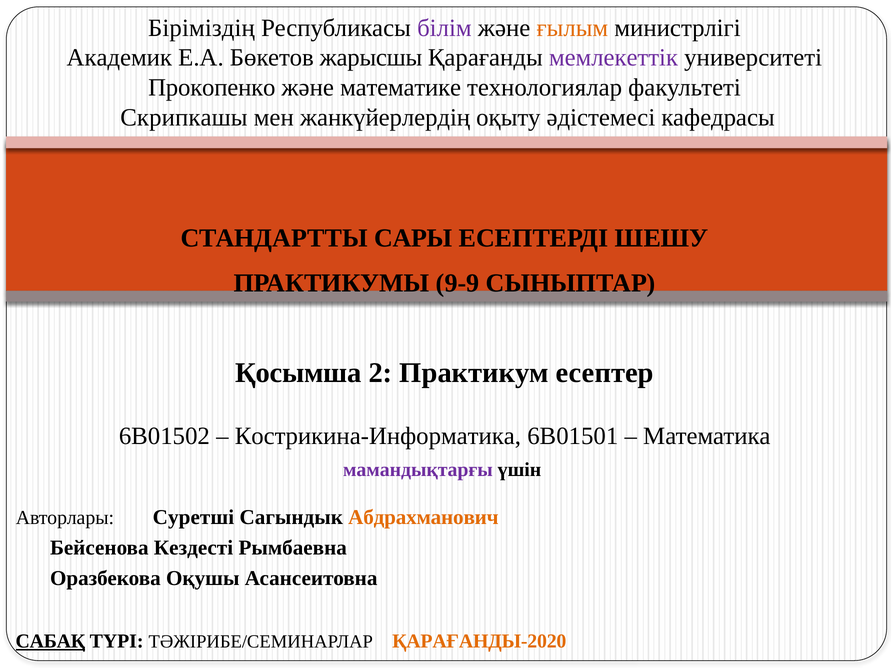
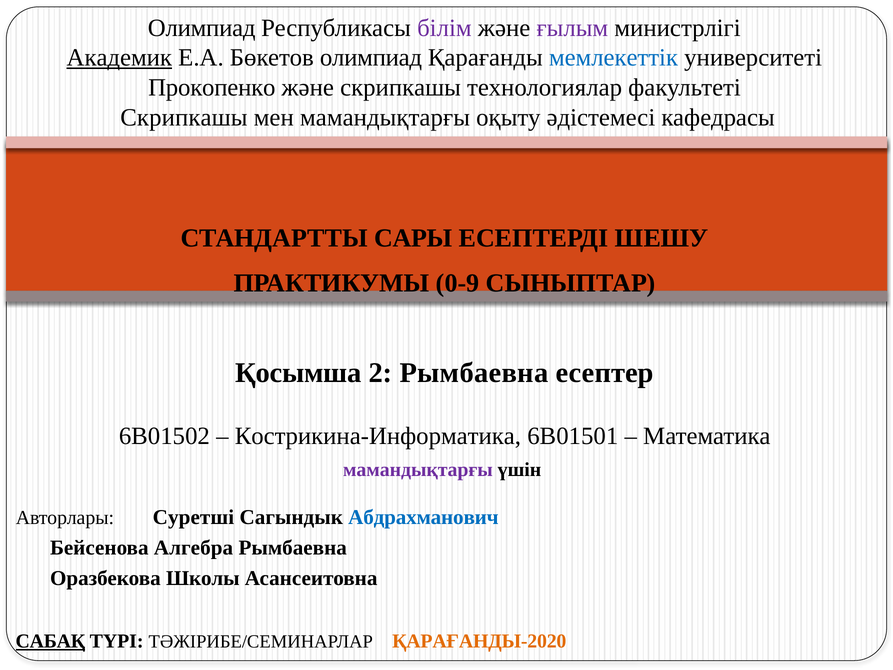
Біріміздің: Біріміздің -> Олимпиад (202, 28)
ғылым colour: orange -> purple (572, 28)
Академик underline: none -> present (119, 58)
Бөкетов жарысшы: жарысшы -> олимпиад (371, 58)
мемлекеттік colour: purple -> blue (613, 58)
және математике: математике -> скрипкашы (401, 88)
мен жанкүйерлердің: жанкүйерлердің -> мамандықтарғы (385, 117)
9-9: 9-9 -> 0-9 (458, 283)
2 Практикум: Практикум -> Рымбаевна (474, 373)
Абдрахманович colour: orange -> blue (423, 517)
Кездесті: Кездесті -> Алгебра (194, 548)
Оқушы: Оқушы -> Школы (203, 578)
